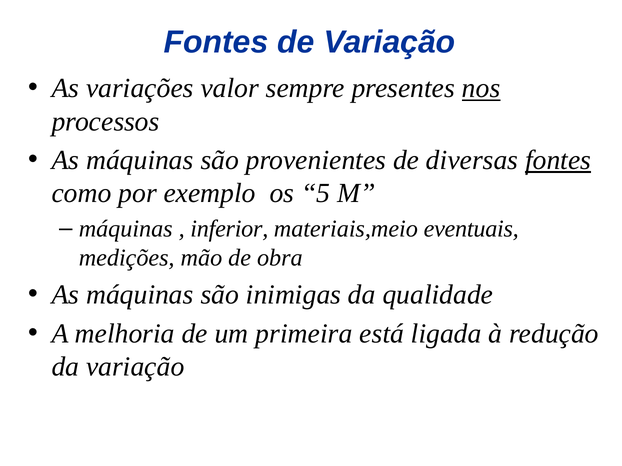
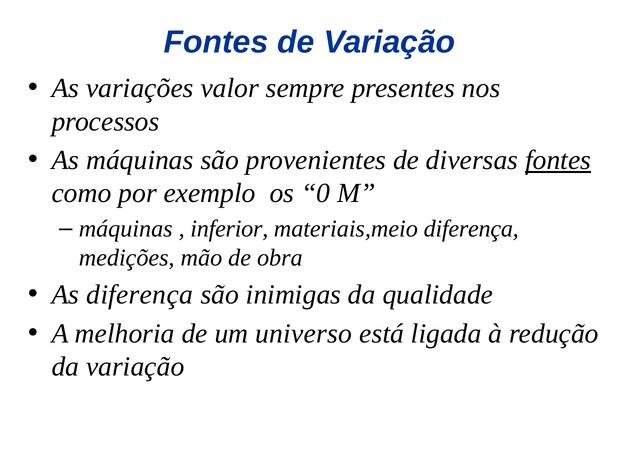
nos underline: present -> none (481, 88)
5: 5 -> 0 (316, 193)
materiais,meio eventuais: eventuais -> diferença (471, 229)
máquinas: máquinas -> diferença (140, 295)
primeira: primeira -> universo (304, 334)
